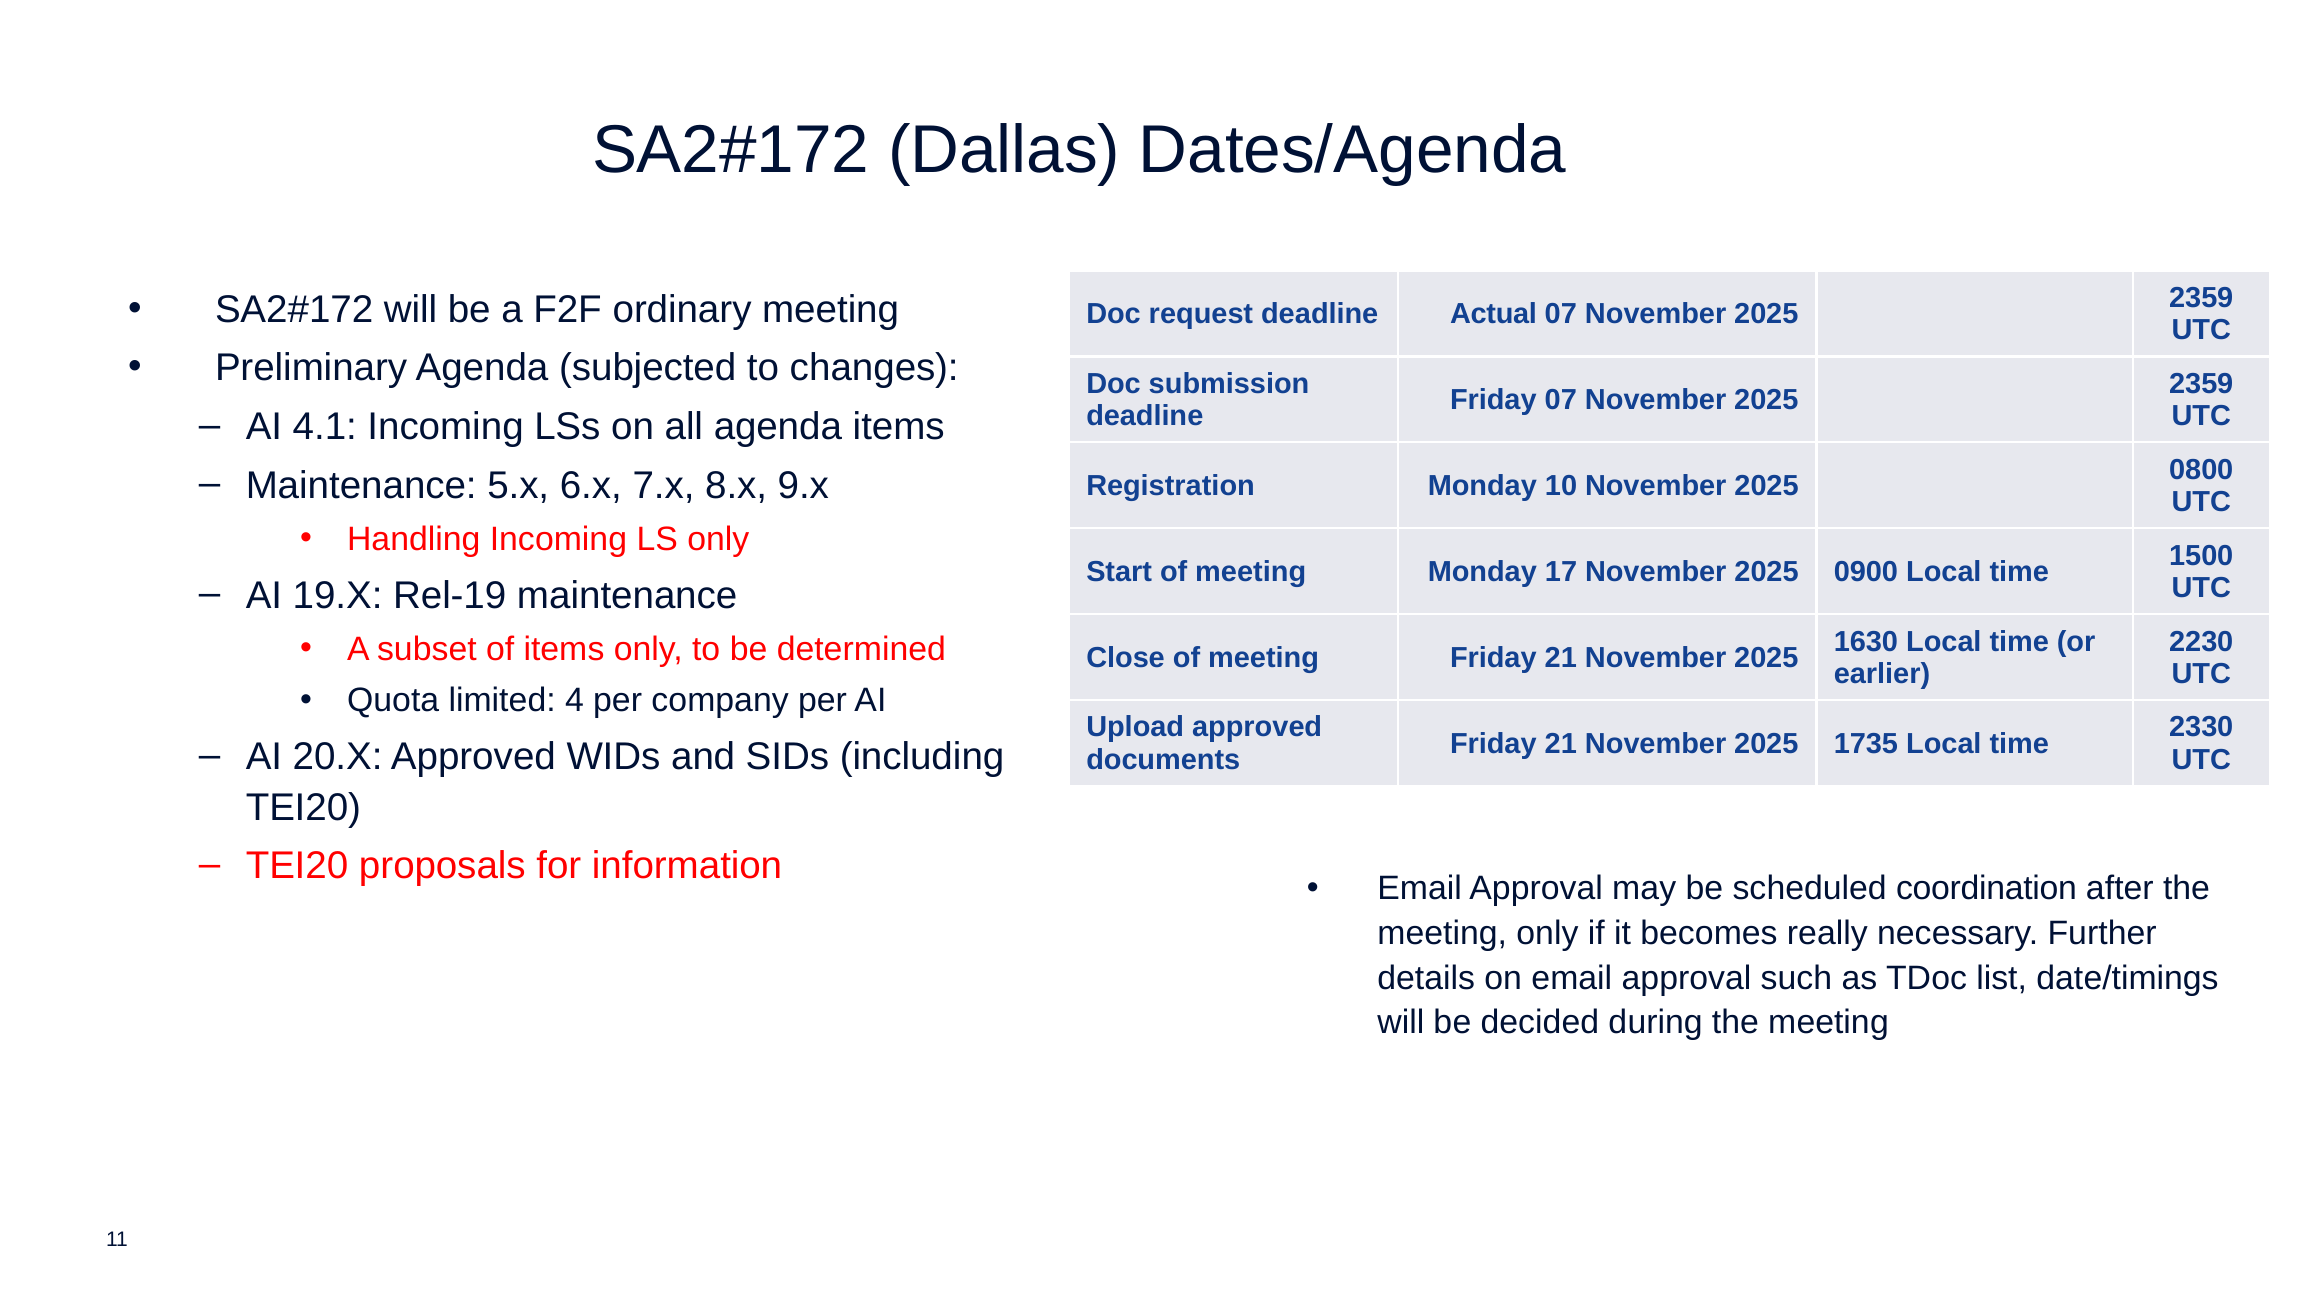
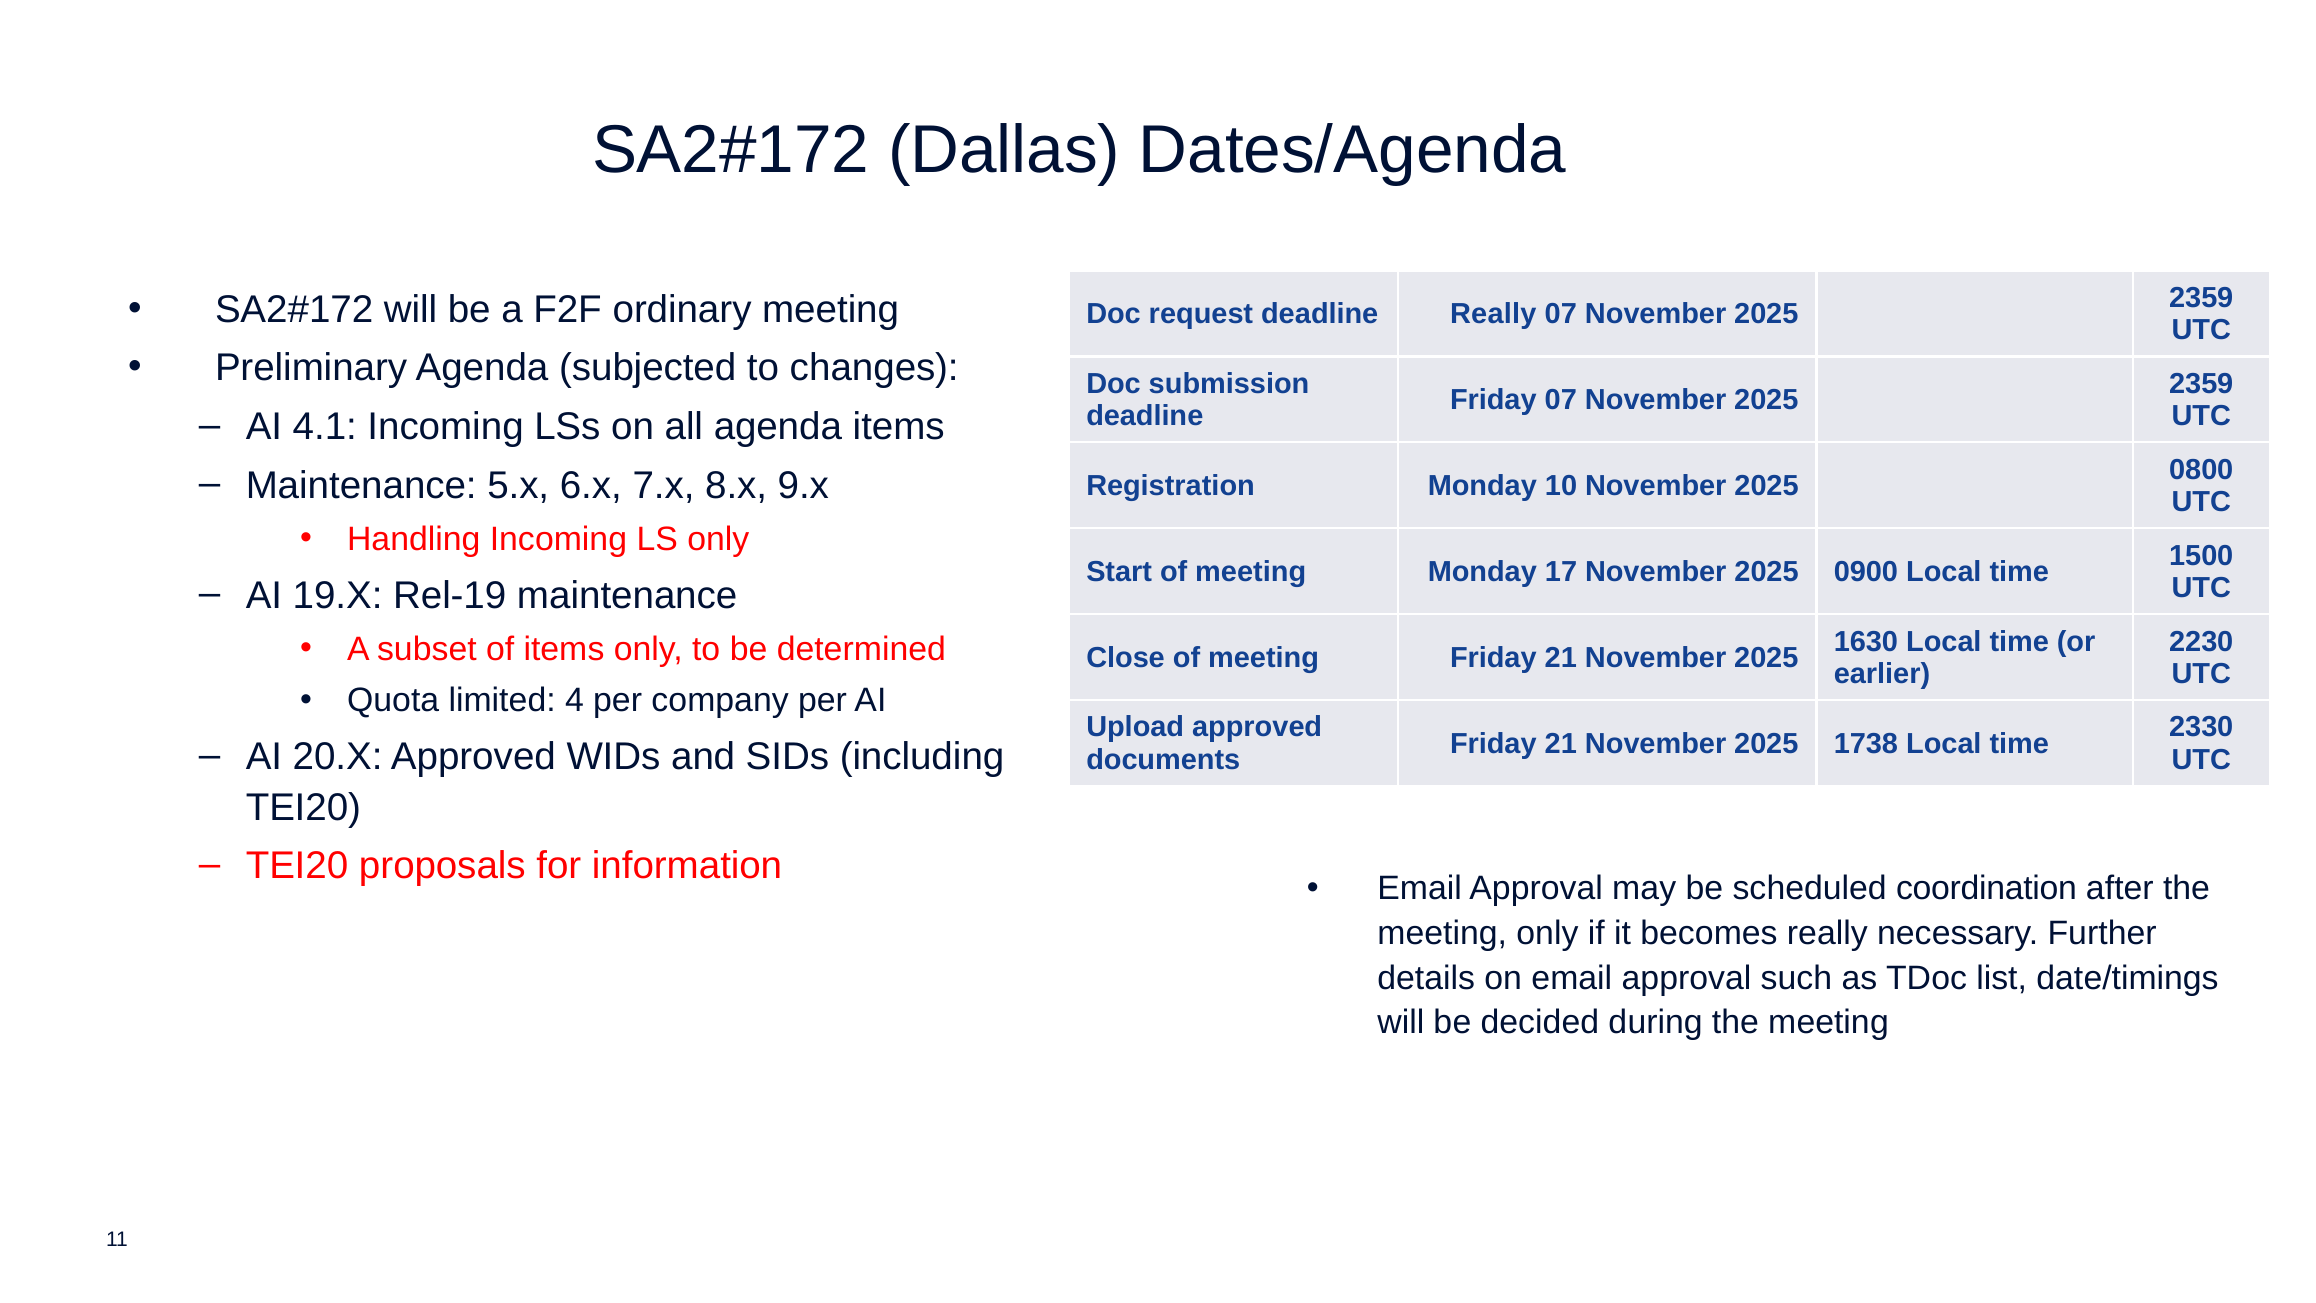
deadline Actual: Actual -> Really (1493, 314)
1735: 1735 -> 1738 (1866, 744)
